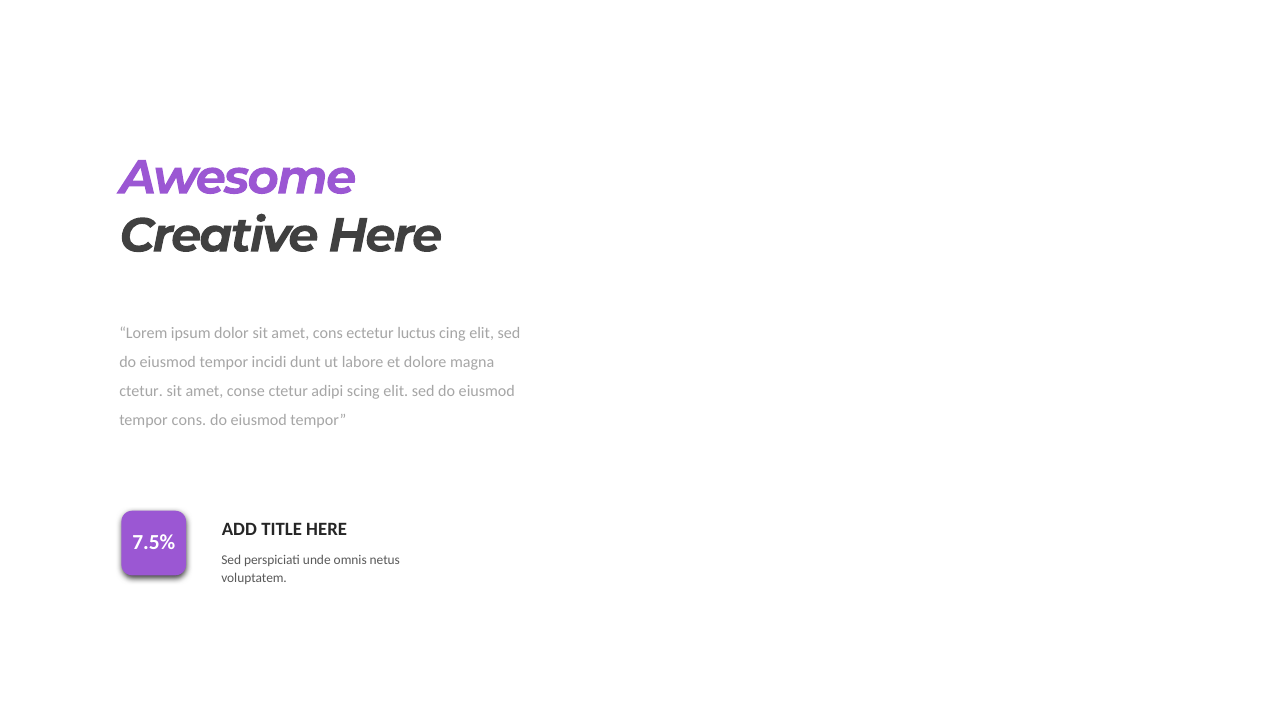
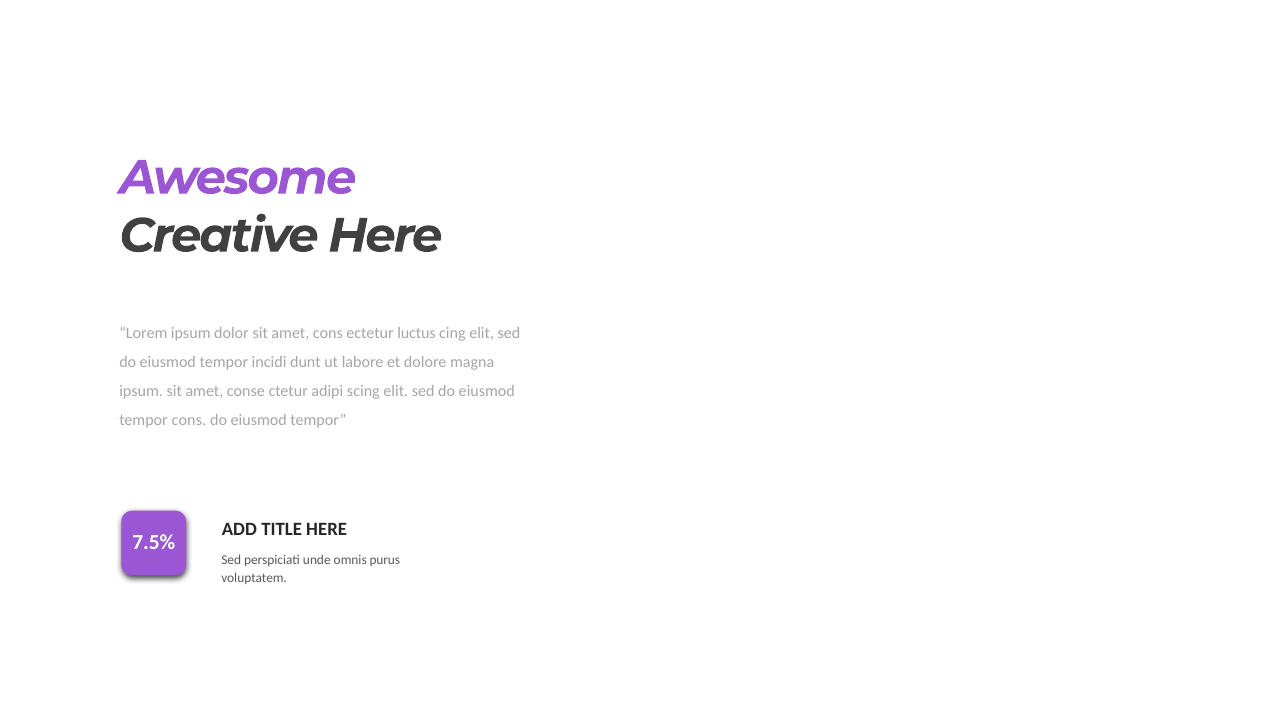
ctetur: ctetur -> ipsum (141, 392)
netus: netus -> purus (385, 560)
